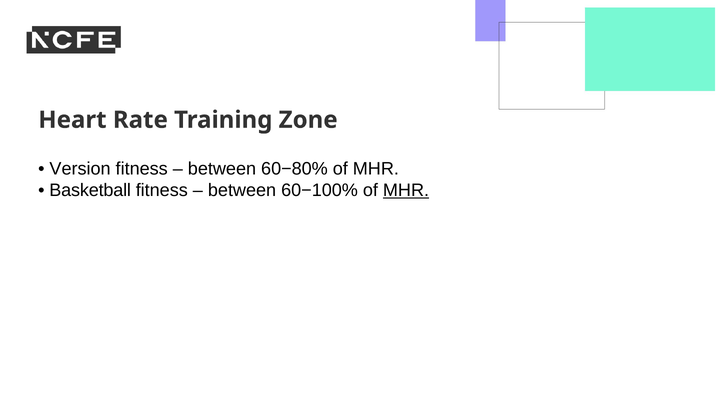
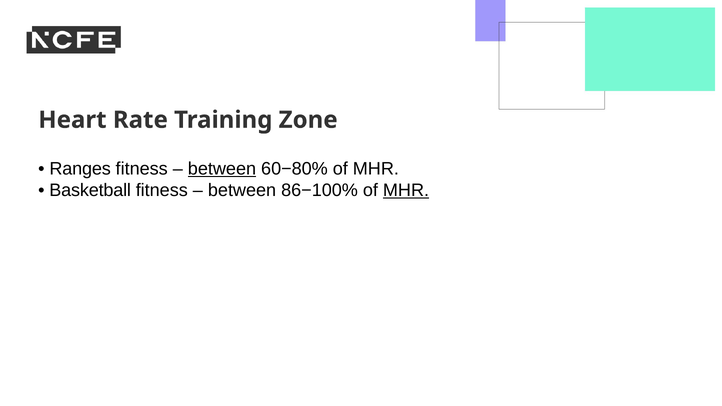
Version: Version -> Ranges (80, 169)
between underline: none -> present (222, 169)
60−100%: 60−100% -> 86−100% (320, 190)
